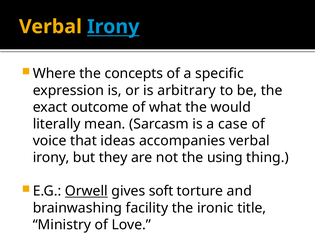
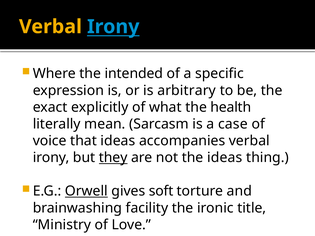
concepts: concepts -> intended (134, 74)
outcome: outcome -> explicitly (100, 107)
would: would -> health (231, 107)
they underline: none -> present (113, 158)
the using: using -> ideas (225, 158)
